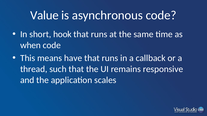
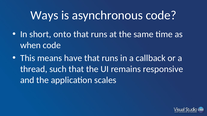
Value: Value -> Ways (44, 15)
hook: hook -> onto (62, 34)
